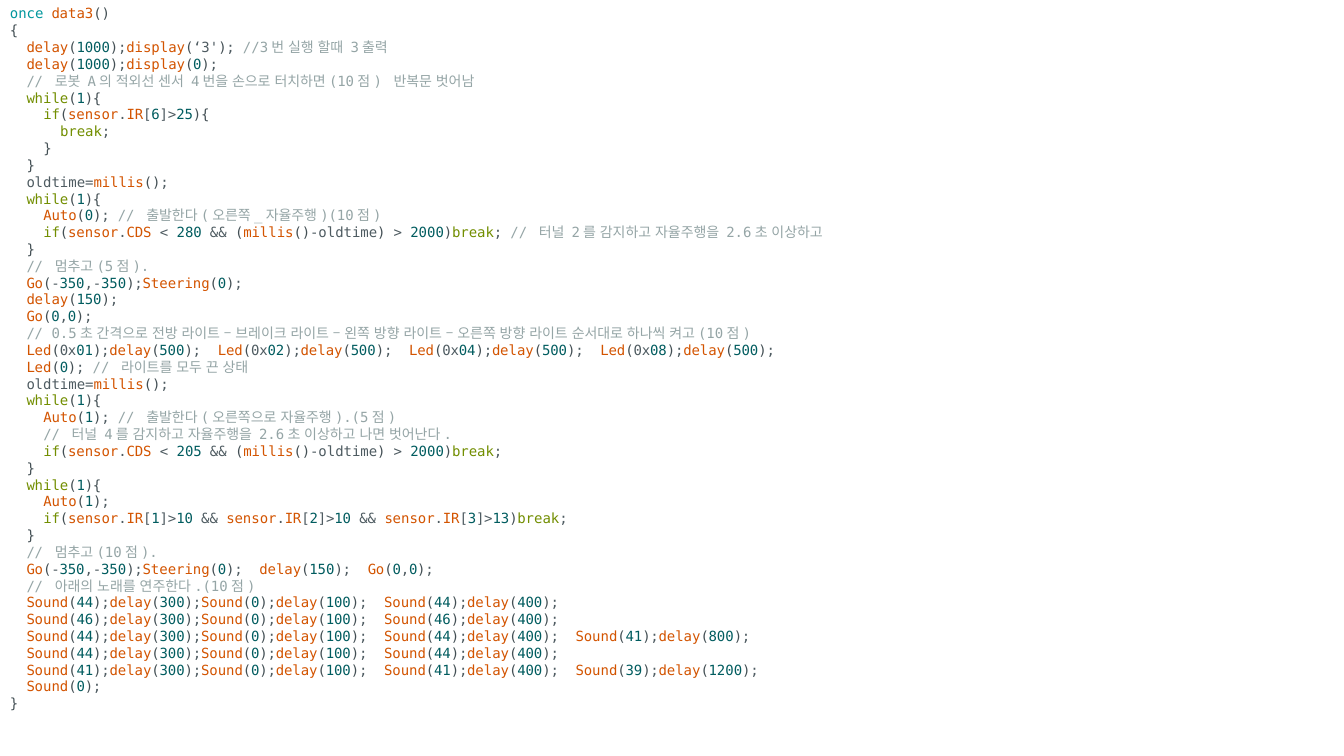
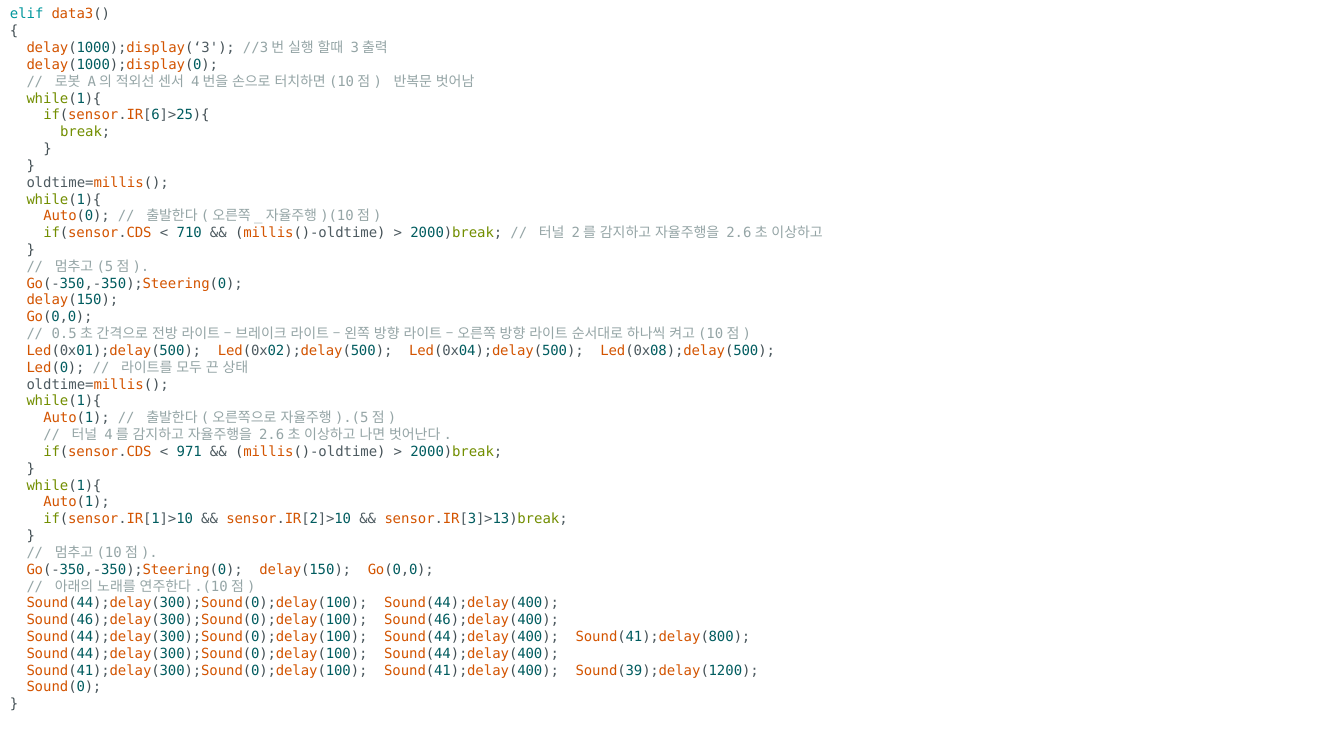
once: once -> elif (27, 14)
280: 280 -> 710 (189, 233)
205: 205 -> 971 (189, 452)
